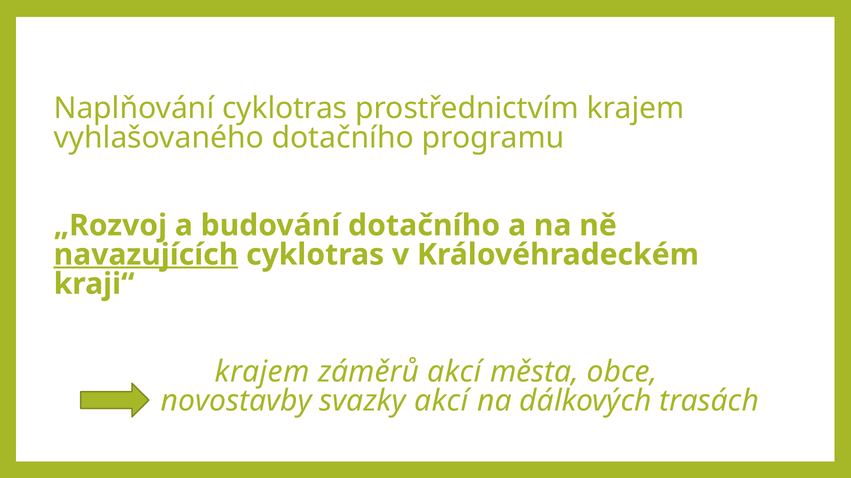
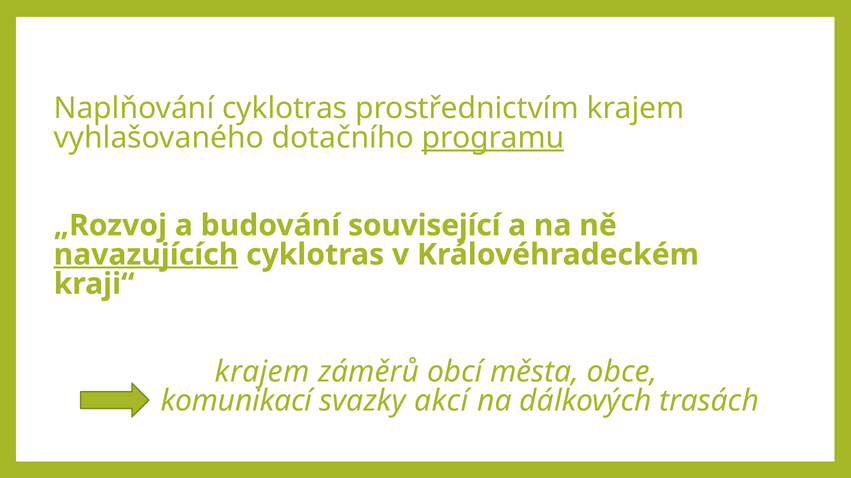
programu underline: none -> present (493, 138)
budování dotačního: dotačního -> související (424, 226)
záměrů akcí: akcí -> obcí (455, 372)
novostavby: novostavby -> komunikací (236, 402)
